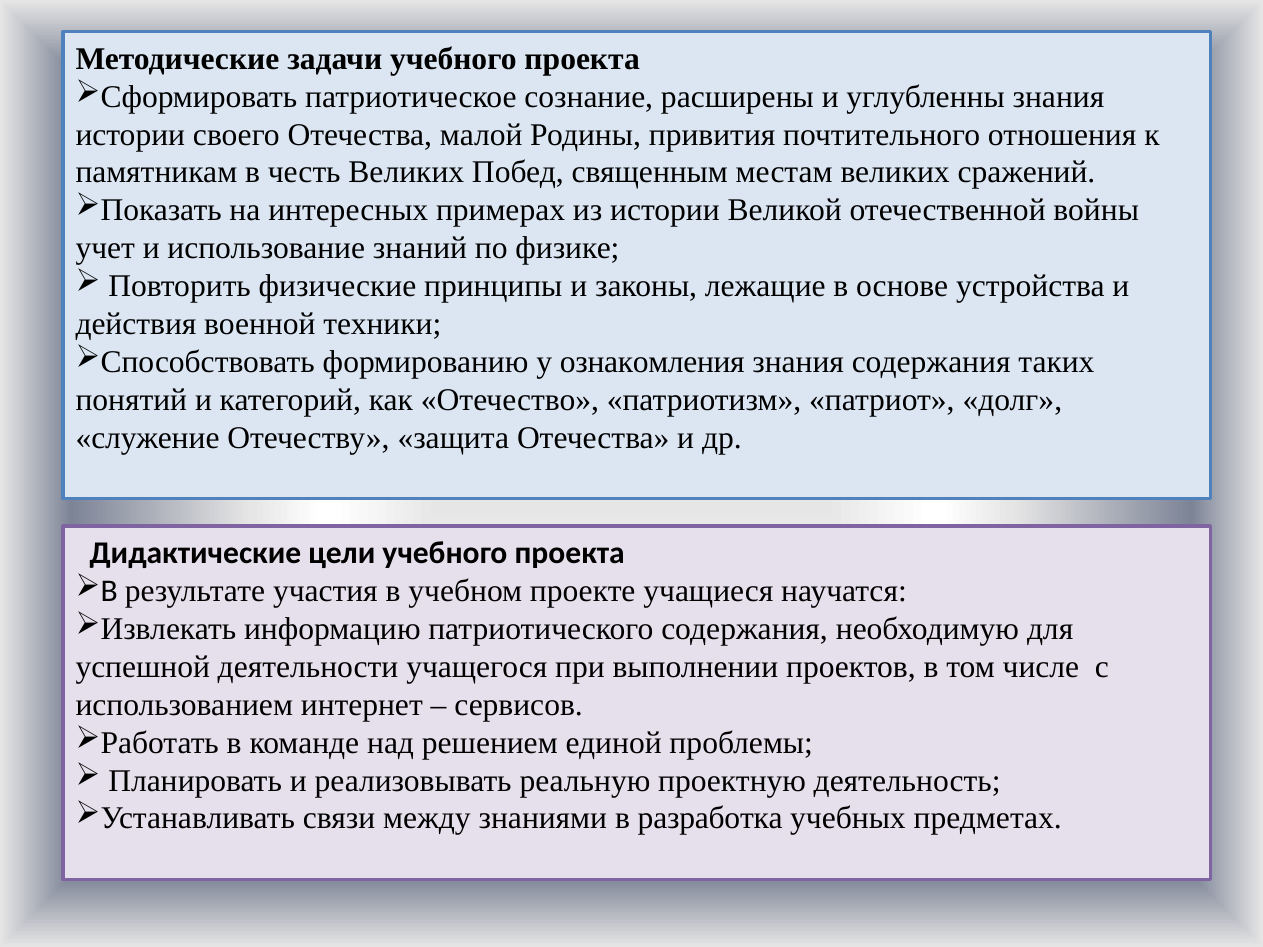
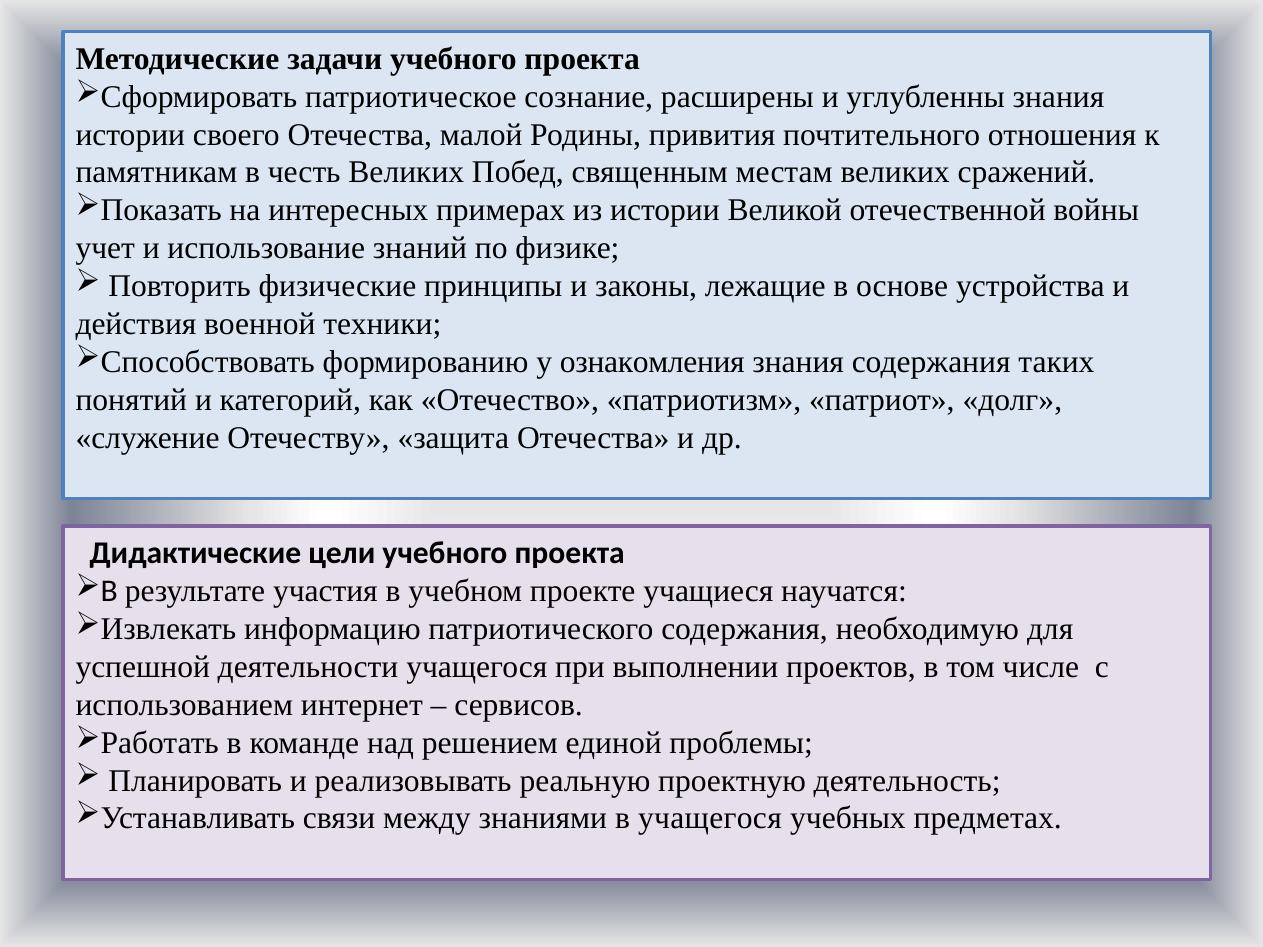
в разработка: разработка -> учащегося (710, 819)
